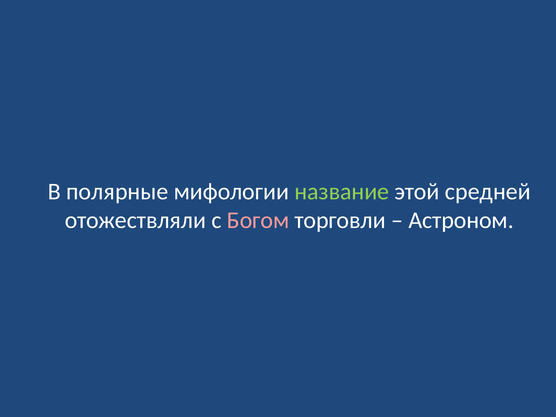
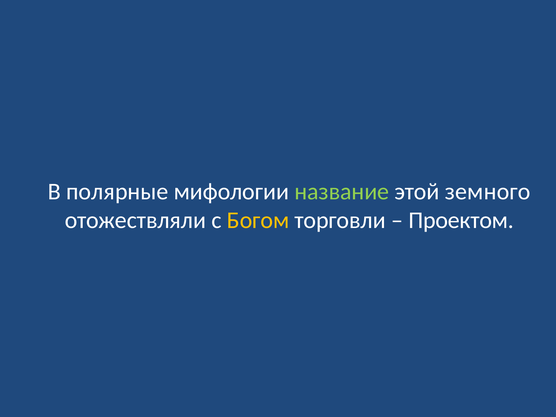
средней: средней -> земного (488, 191)
Богом colour: pink -> yellow (258, 220)
Астроном: Астроном -> Проектом (461, 220)
